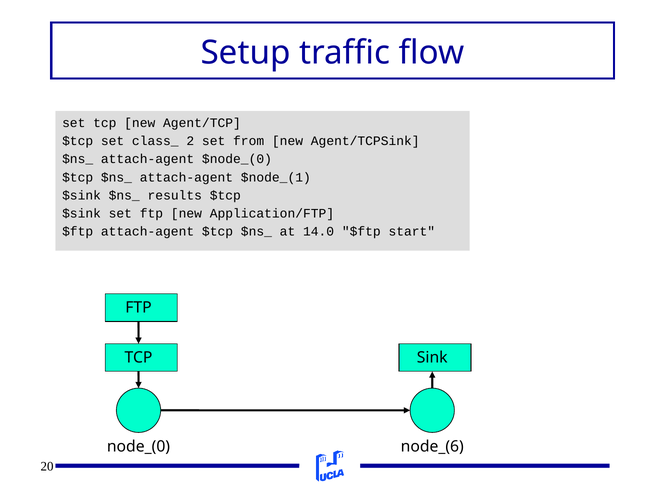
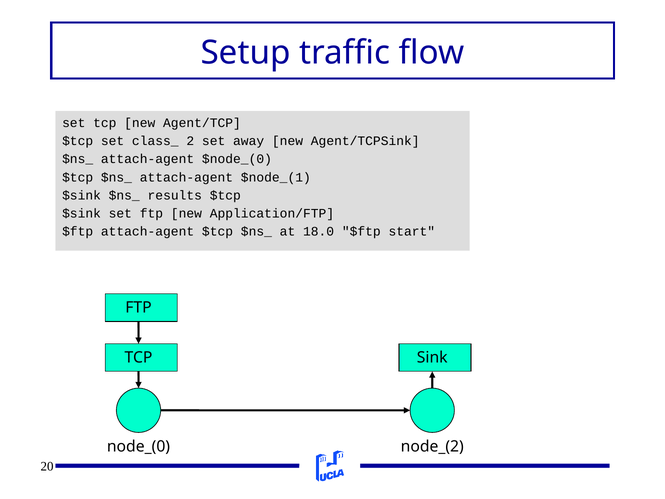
from: from -> away (249, 141)
14.0: 14.0 -> 18.0 (319, 232)
node_(6: node_(6 -> node_(2 (432, 446)
